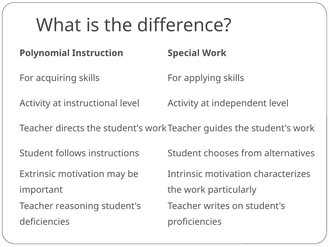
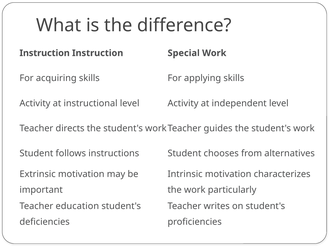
Polynomial: Polynomial -> Instruction (45, 53)
reasoning: reasoning -> education (77, 206)
